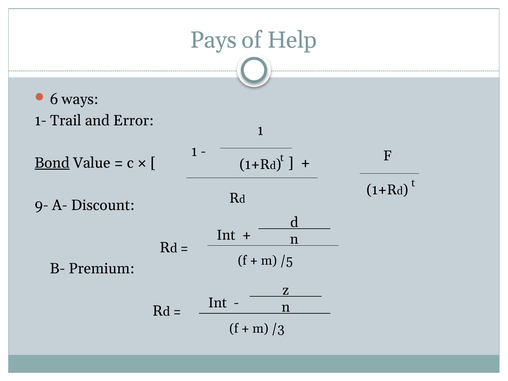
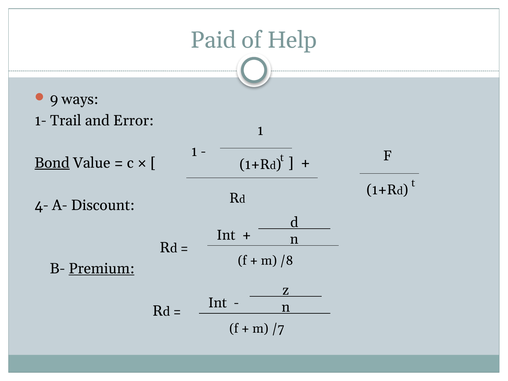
Pays: Pays -> Paid (213, 40)
6: 6 -> 9 (54, 99)
9-: 9- -> 4- (42, 205)
/5: /5 -> /8 (287, 261)
Premium underline: none -> present (102, 269)
/3: /3 -> /7 (278, 328)
